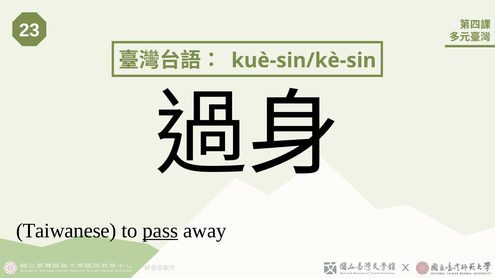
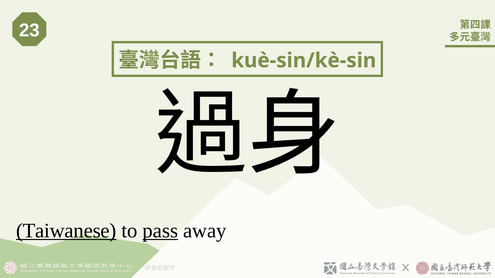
Taiwanese underline: none -> present (66, 231)
